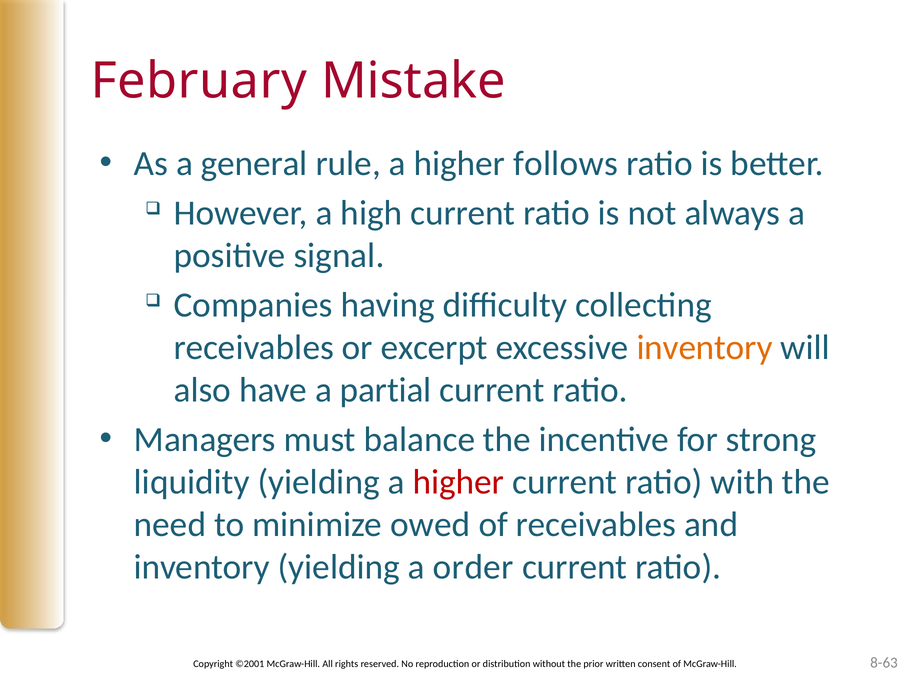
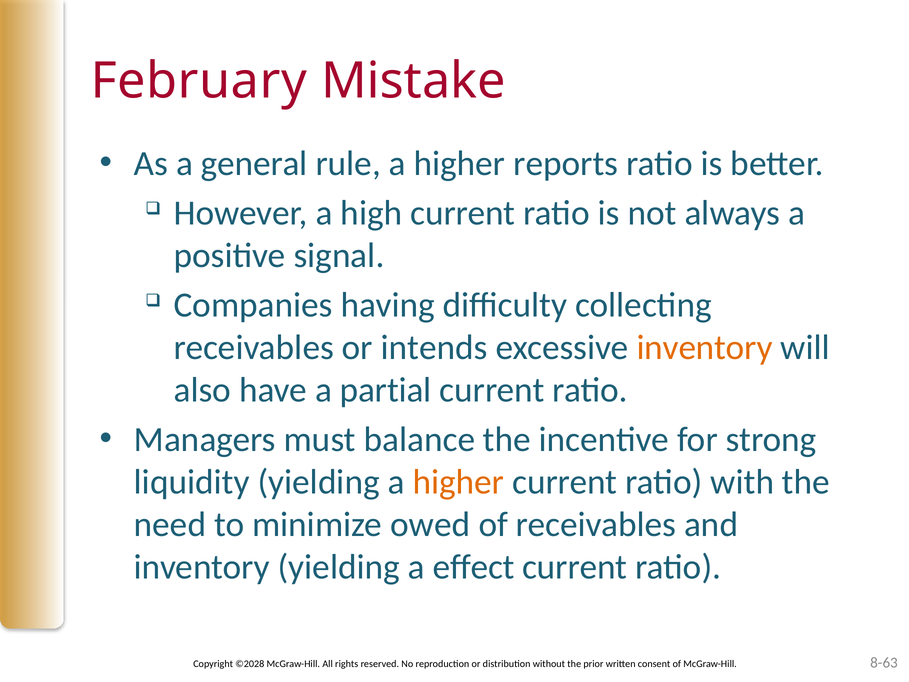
follows: follows -> reports (566, 163)
excerpt: excerpt -> intends (434, 347)
higher colour: red -> orange (458, 482)
order: order -> effect (474, 567)
©2001: ©2001 -> ©2028 (250, 664)
